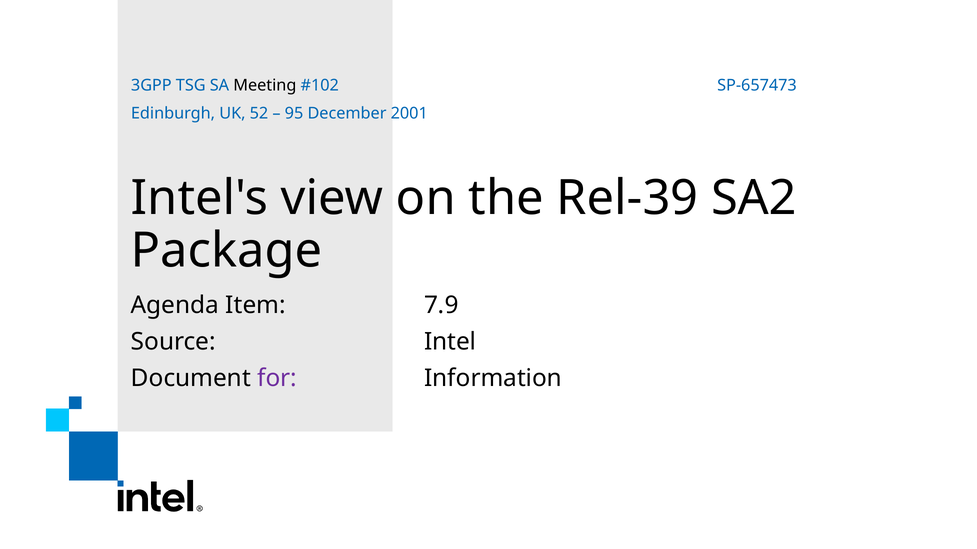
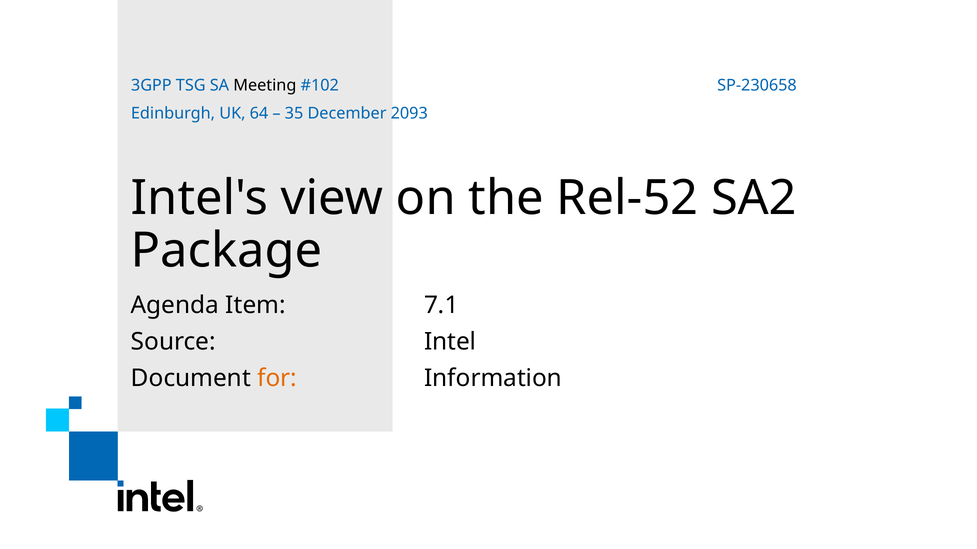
SP-657473: SP-657473 -> SP-230658 (757, 86)
52: 52 -> 64 (259, 113)
95: 95 -> 35 (294, 113)
2001: 2001 -> 2093 (409, 113)
Rel-39: Rel-39 -> Rel-52 (627, 198)
7.9: 7.9 -> 7.1 (441, 305)
for colour: purple -> orange (277, 378)
